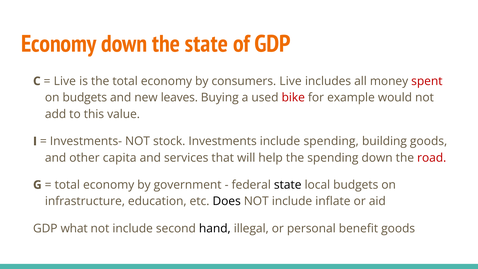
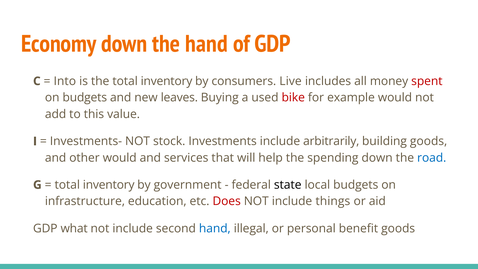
the state: state -> hand (206, 44)
Live: Live -> Into (65, 81)
the total economy: economy -> inventory (167, 81)
include spending: spending -> arbitrarily (331, 141)
other capita: capita -> would (120, 158)
road colour: red -> blue (432, 158)
economy: economy -> inventory (109, 185)
Does colour: black -> red (227, 201)
inflate: inflate -> things (333, 201)
hand colour: black -> blue (215, 228)
